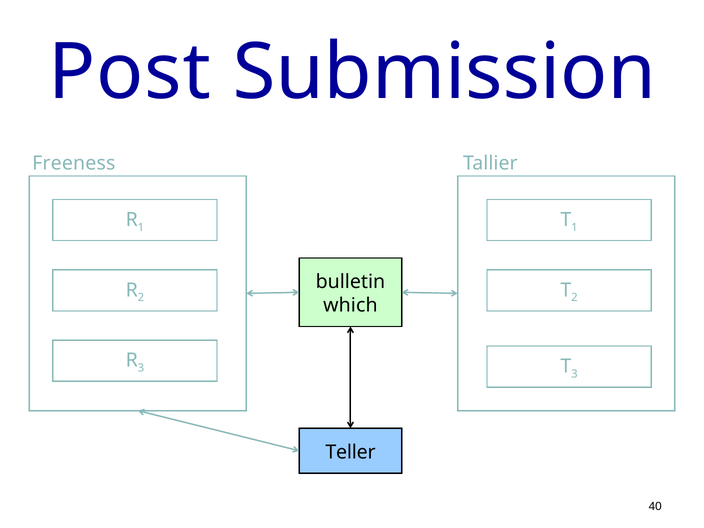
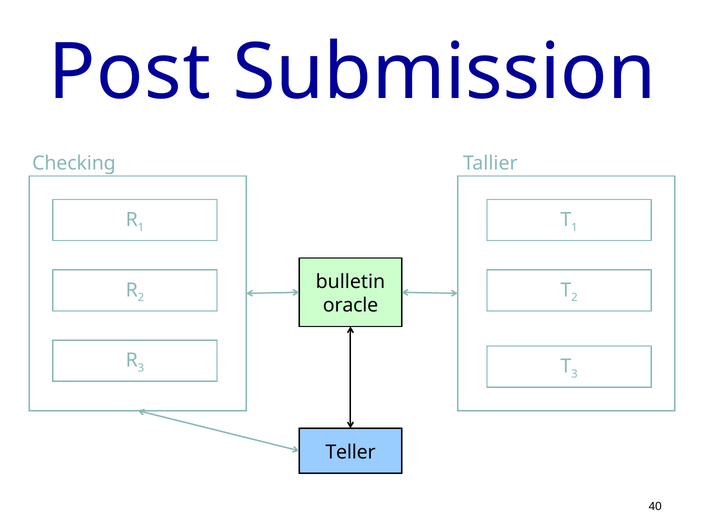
Freeness: Freeness -> Checking (74, 163)
which: which -> oracle (351, 305)
